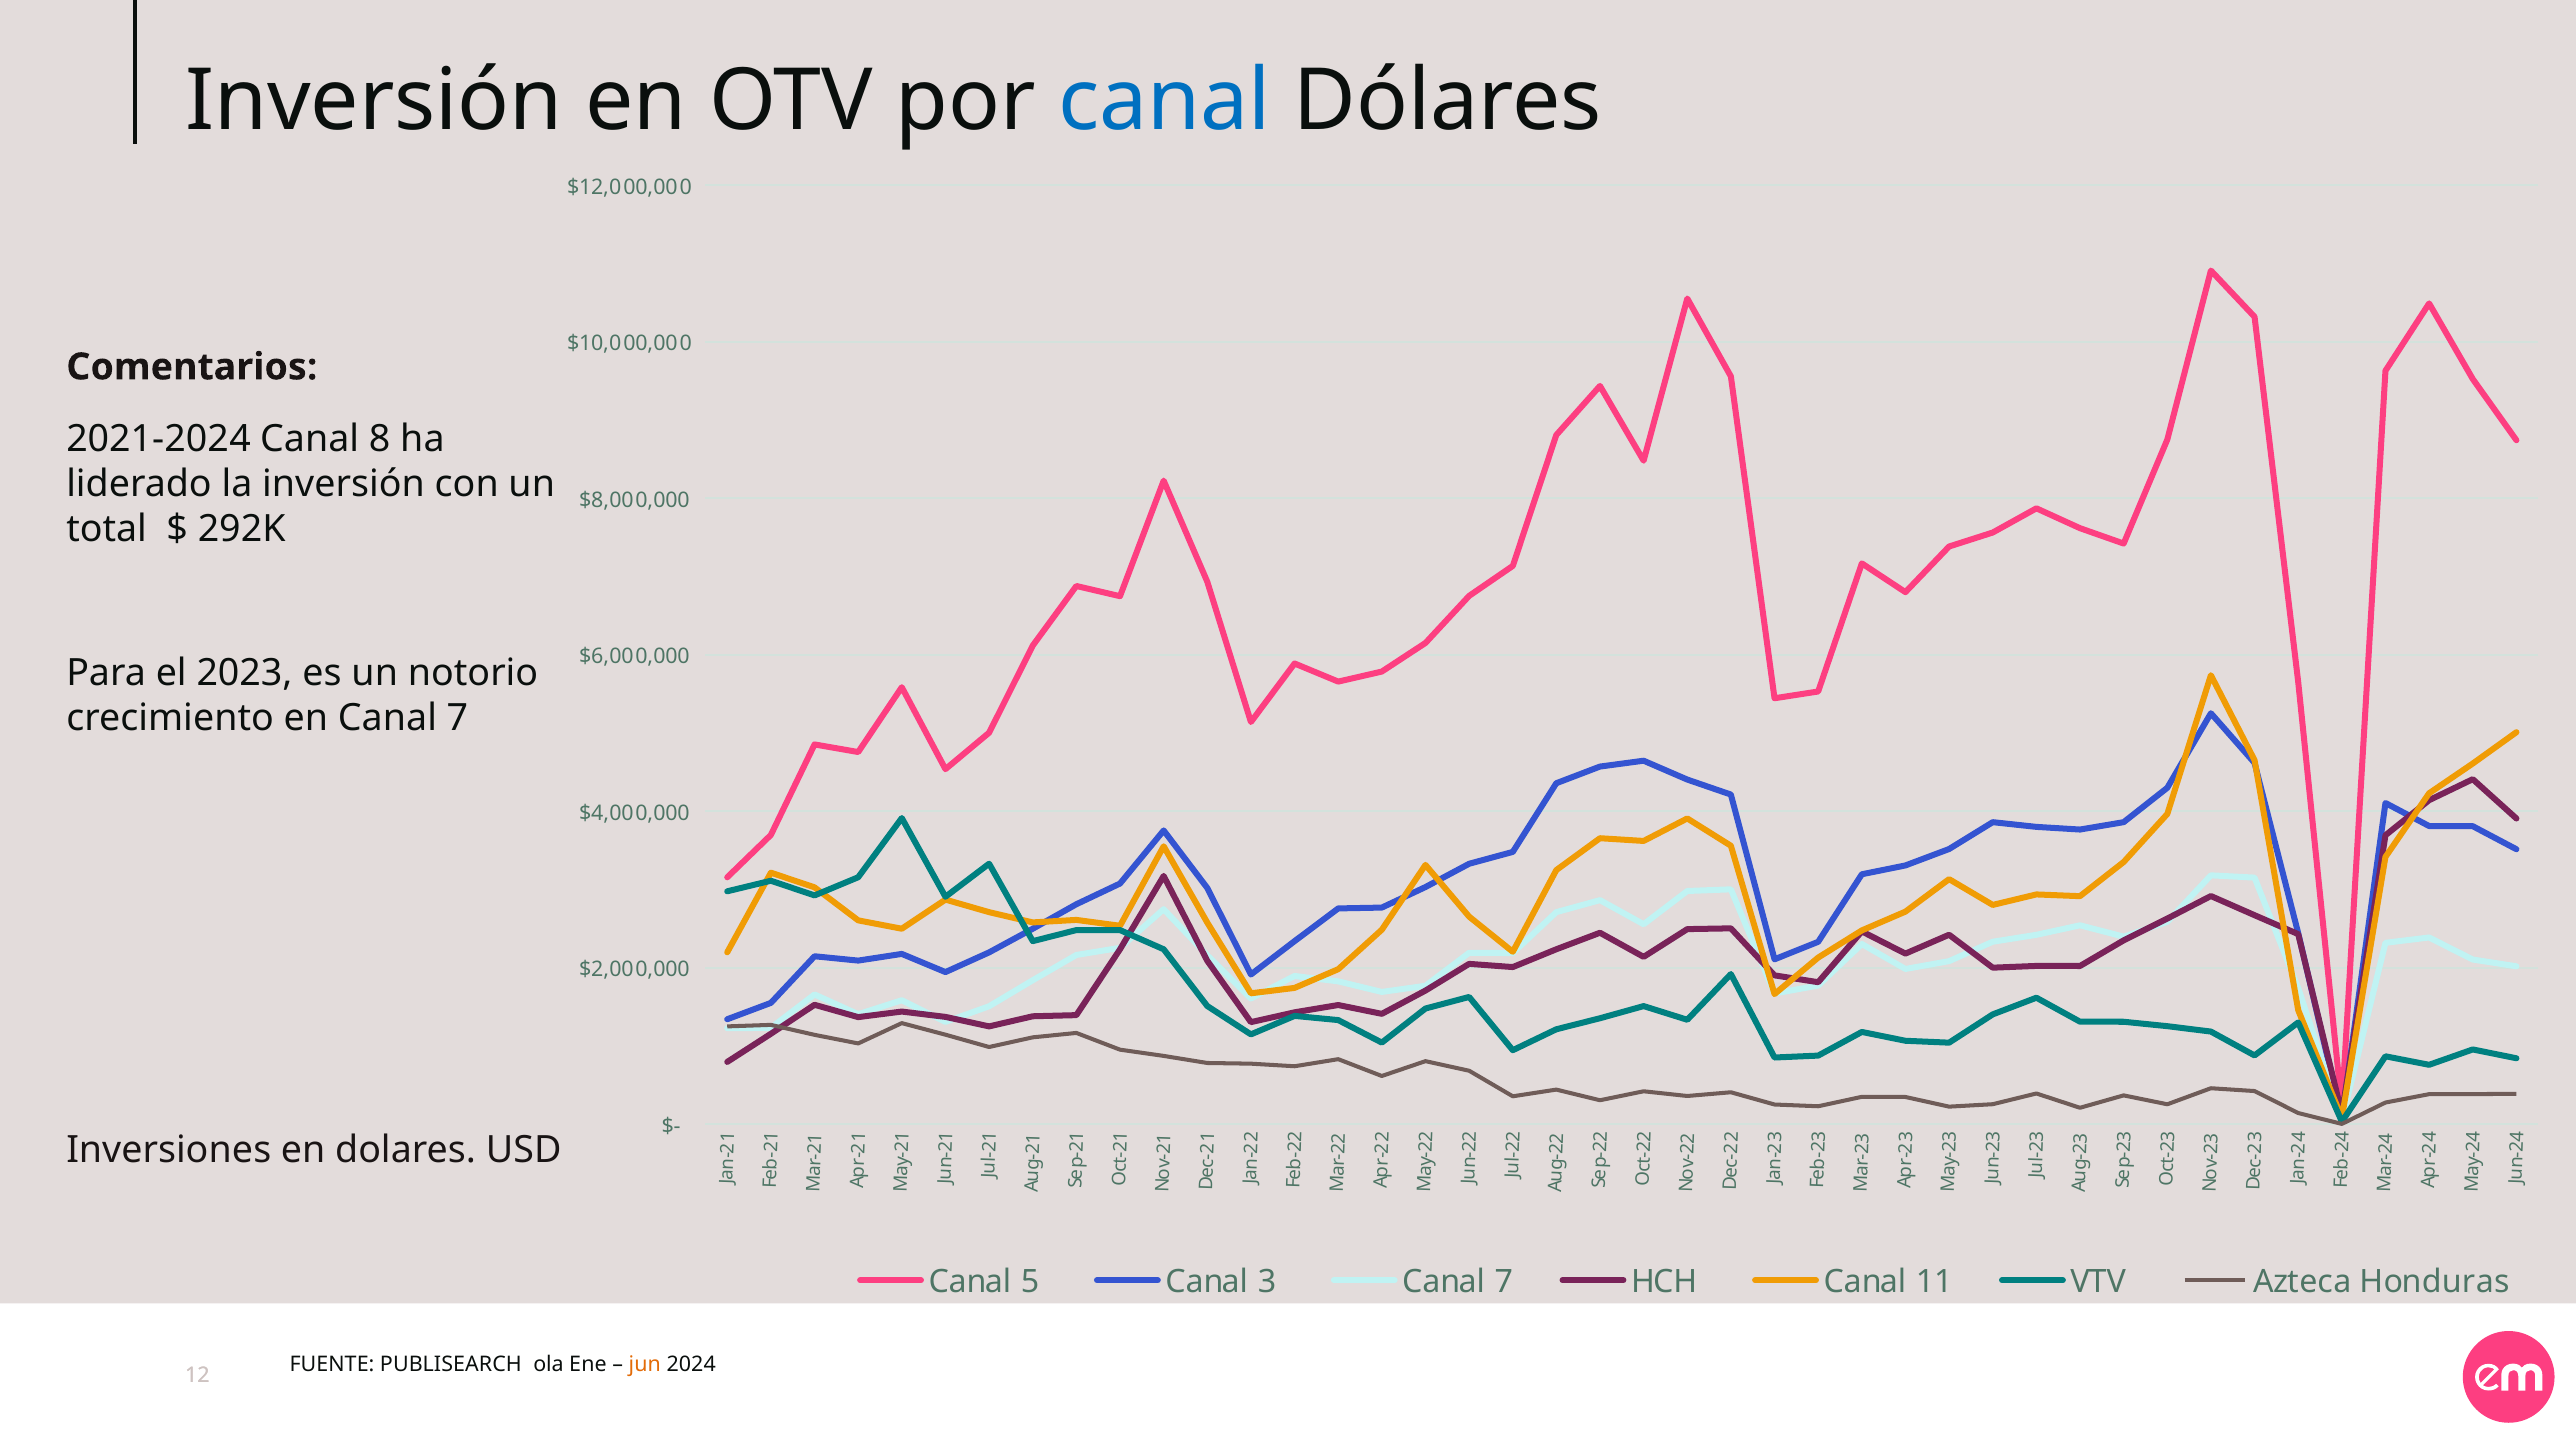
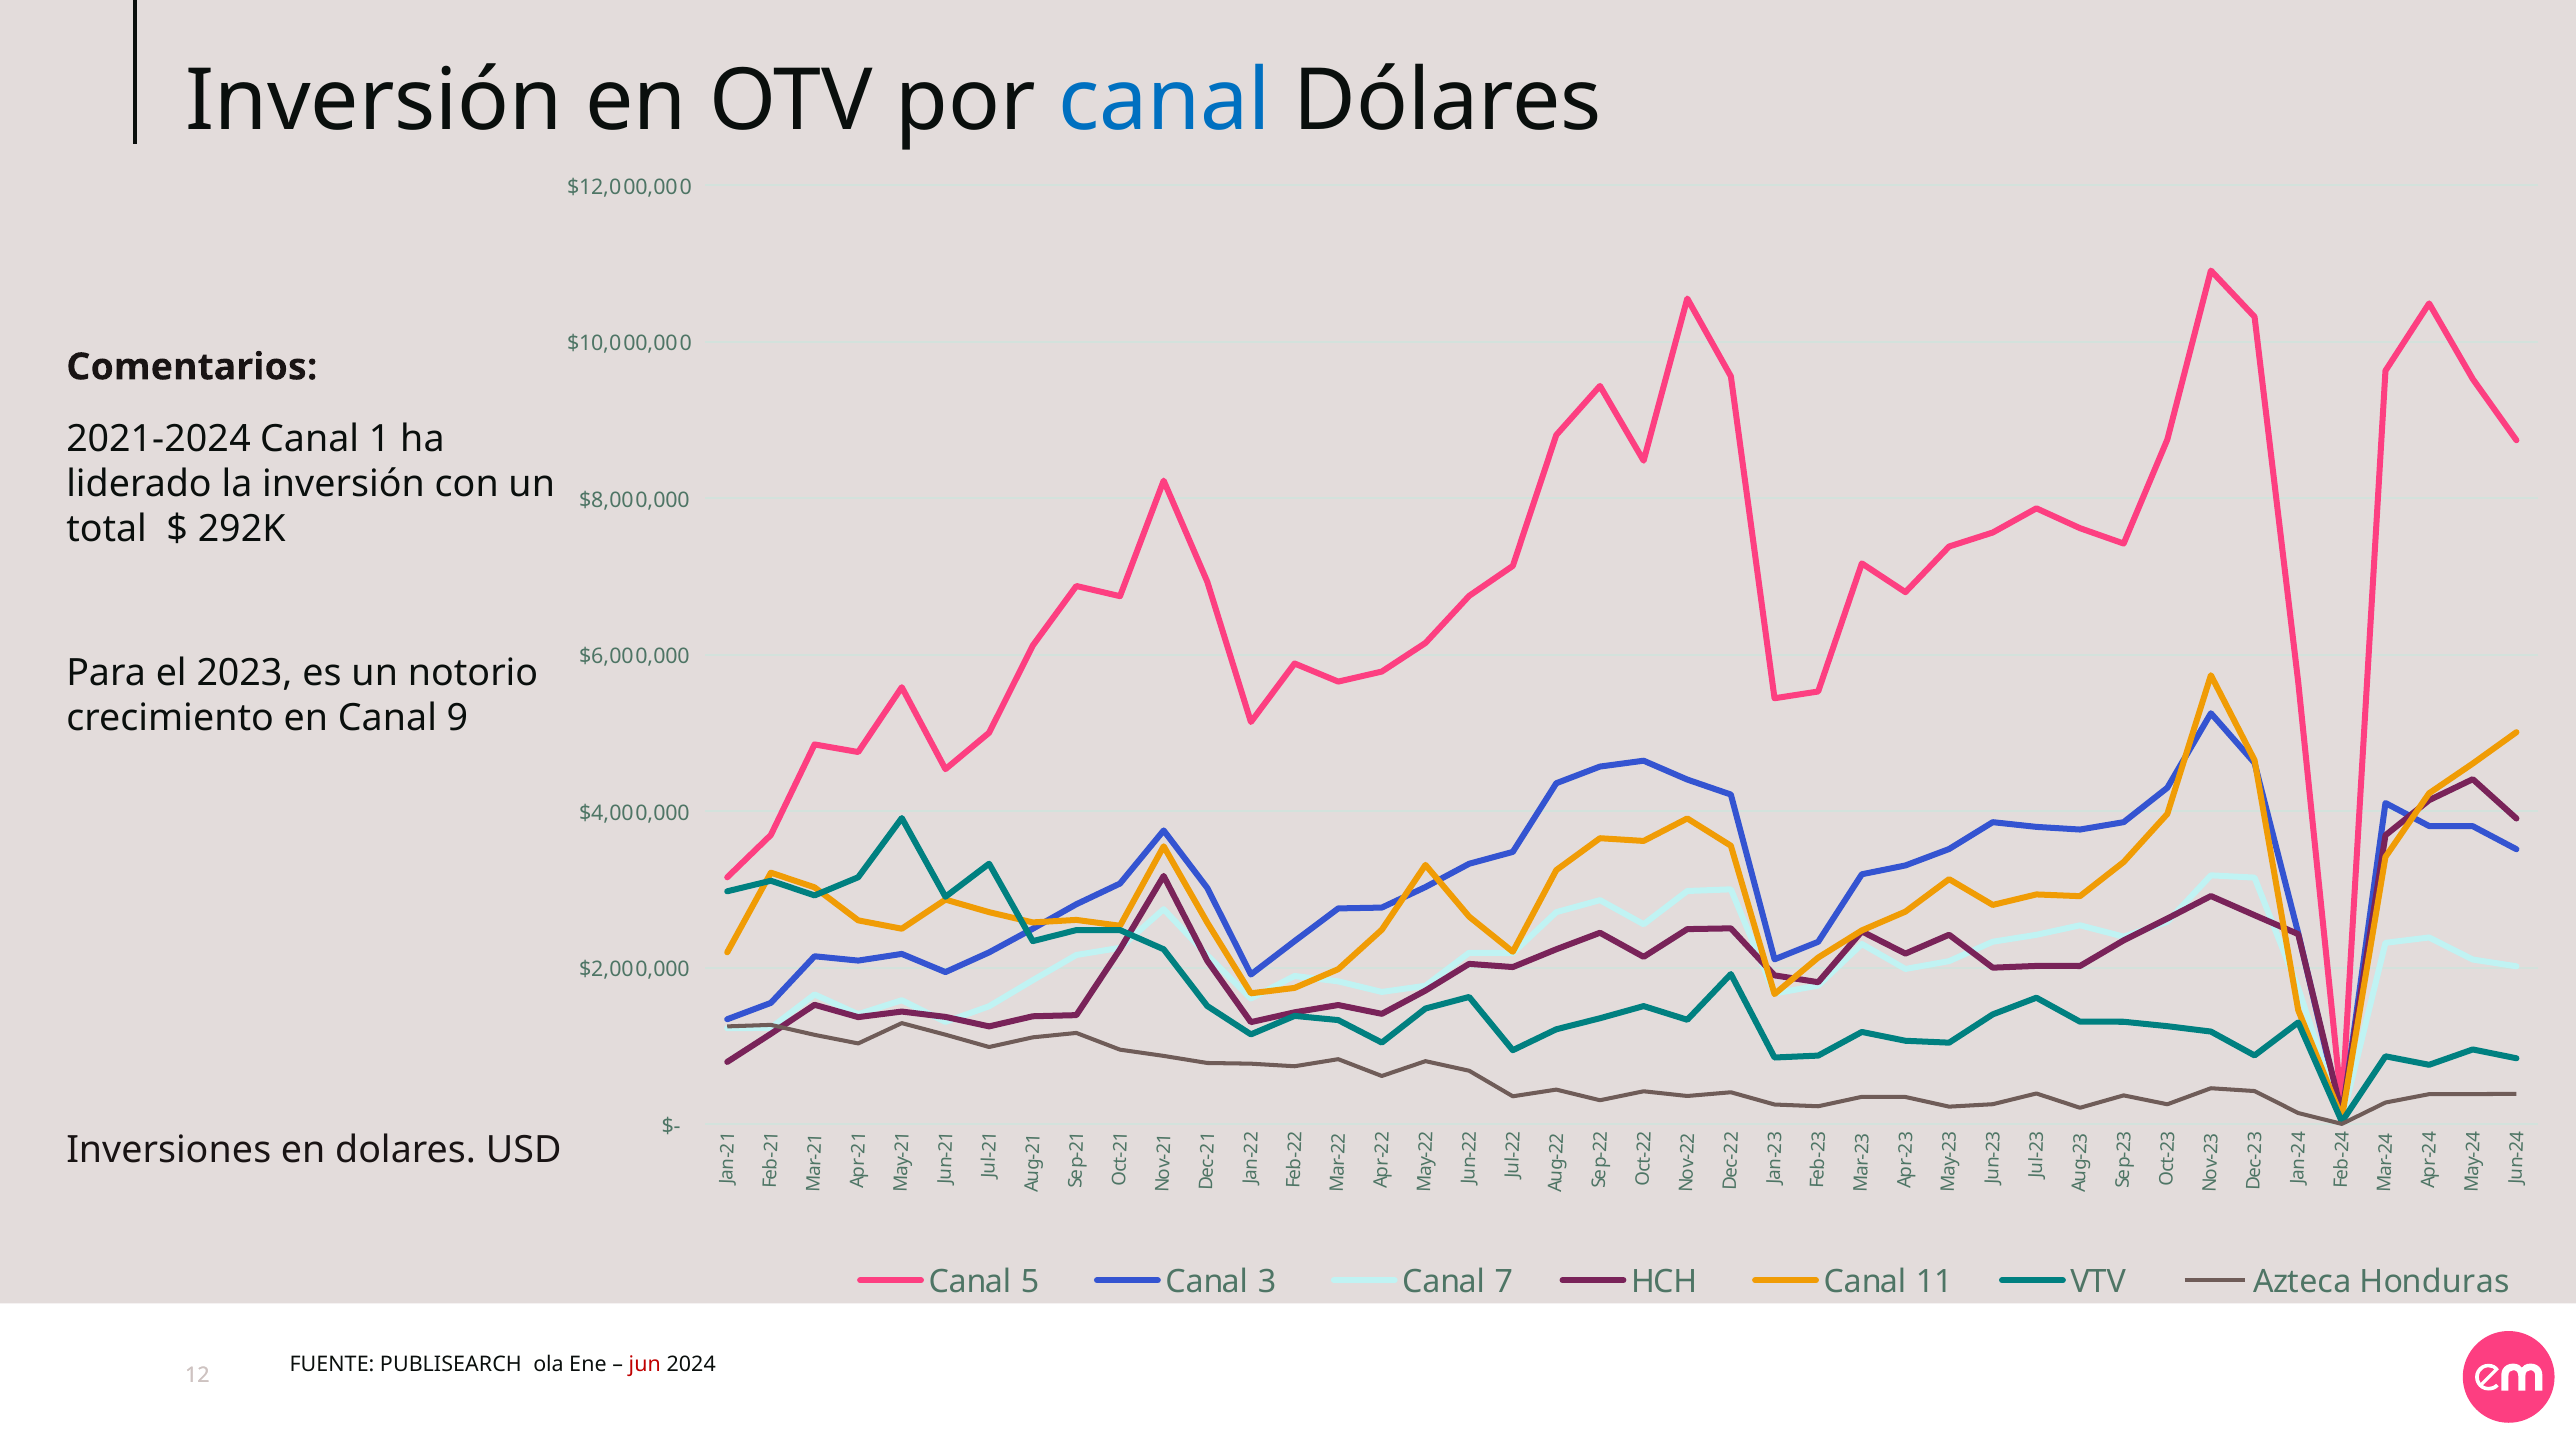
Canal 8: 8 -> 1 (380, 439)
en Canal 7: 7 -> 9 (457, 718)
jun colour: orange -> red (645, 1364)
